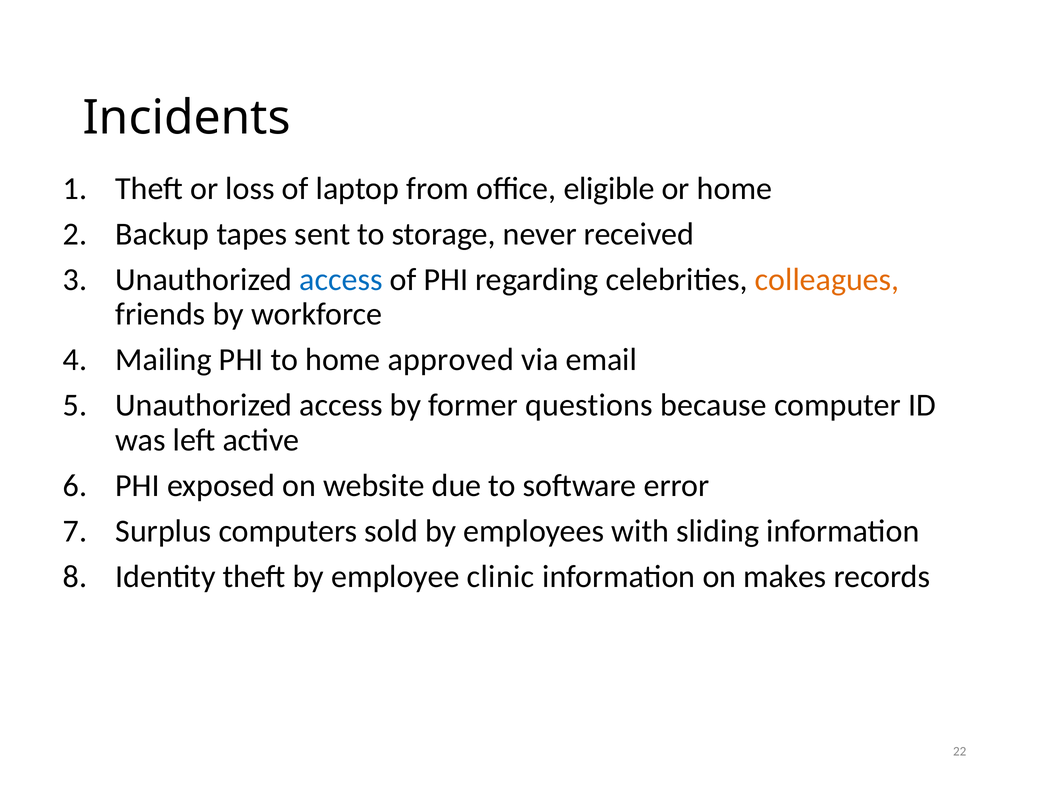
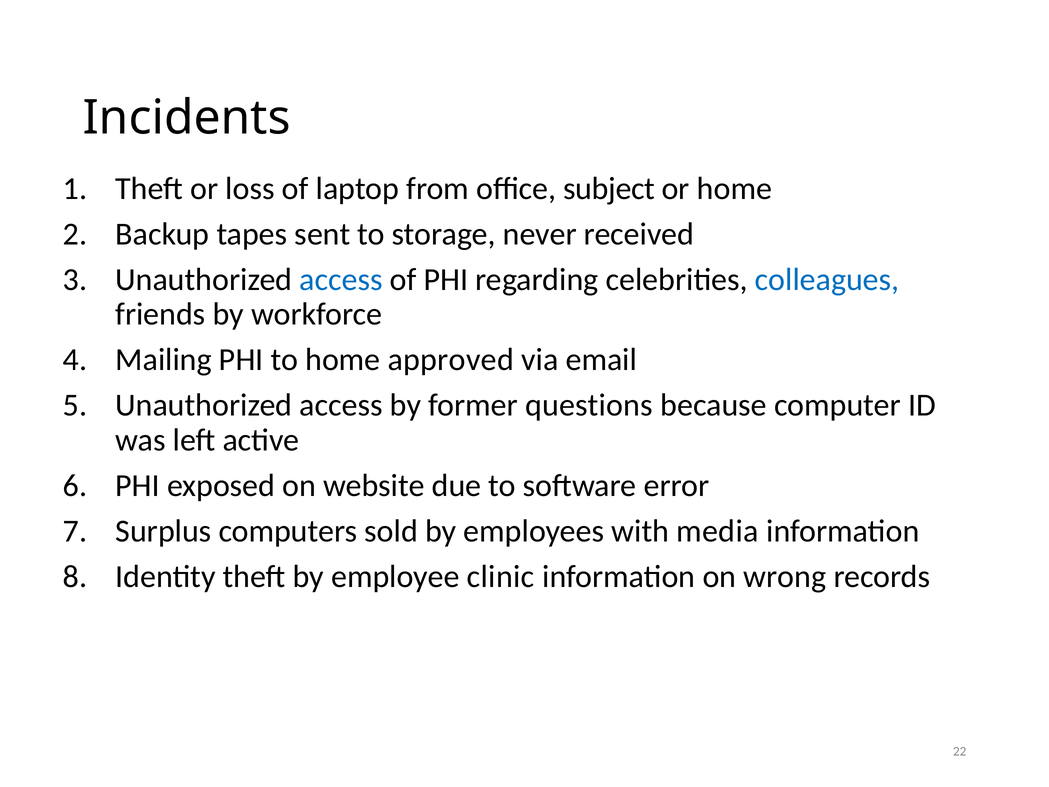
eligible: eligible -> subject (609, 188)
colleagues colour: orange -> blue (827, 280)
sliding: sliding -> media (717, 531)
makes: makes -> wrong (785, 577)
